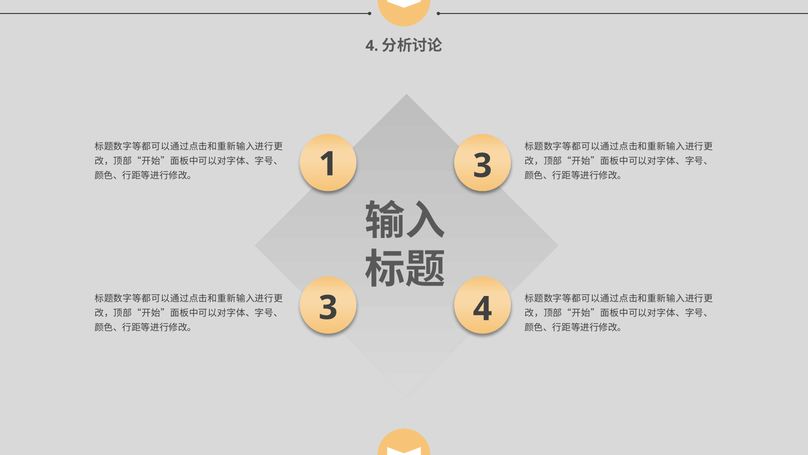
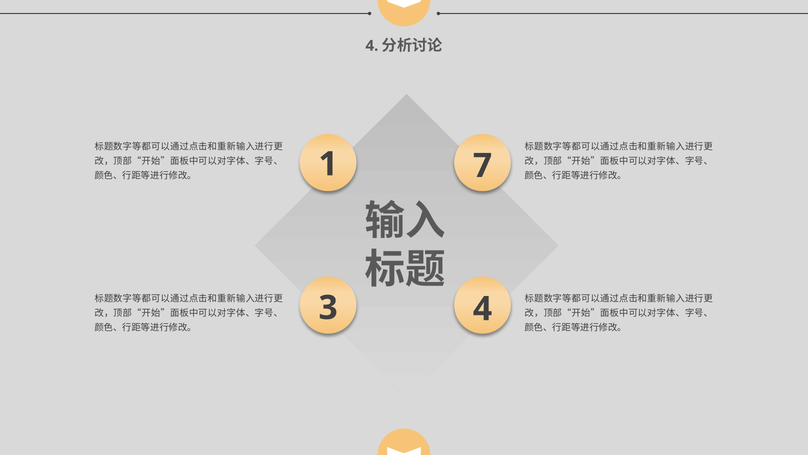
1 3: 3 -> 7 (482, 166)
